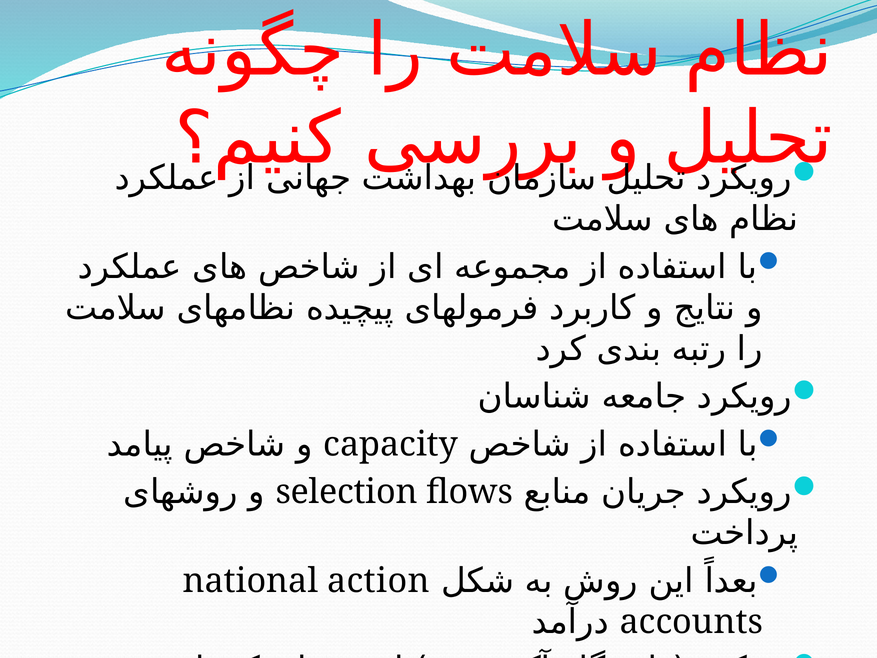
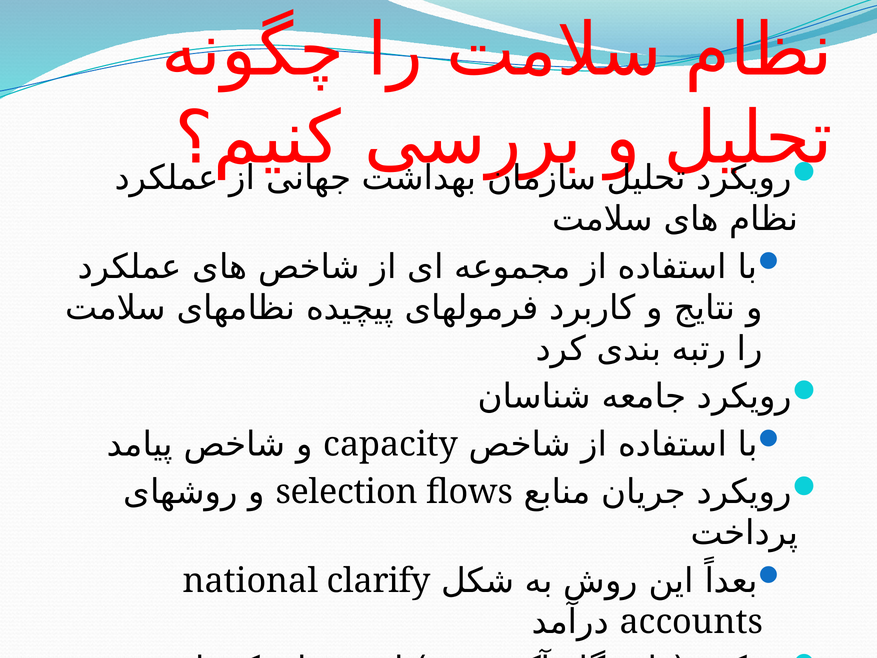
action: action -> clarify (379, 581)
